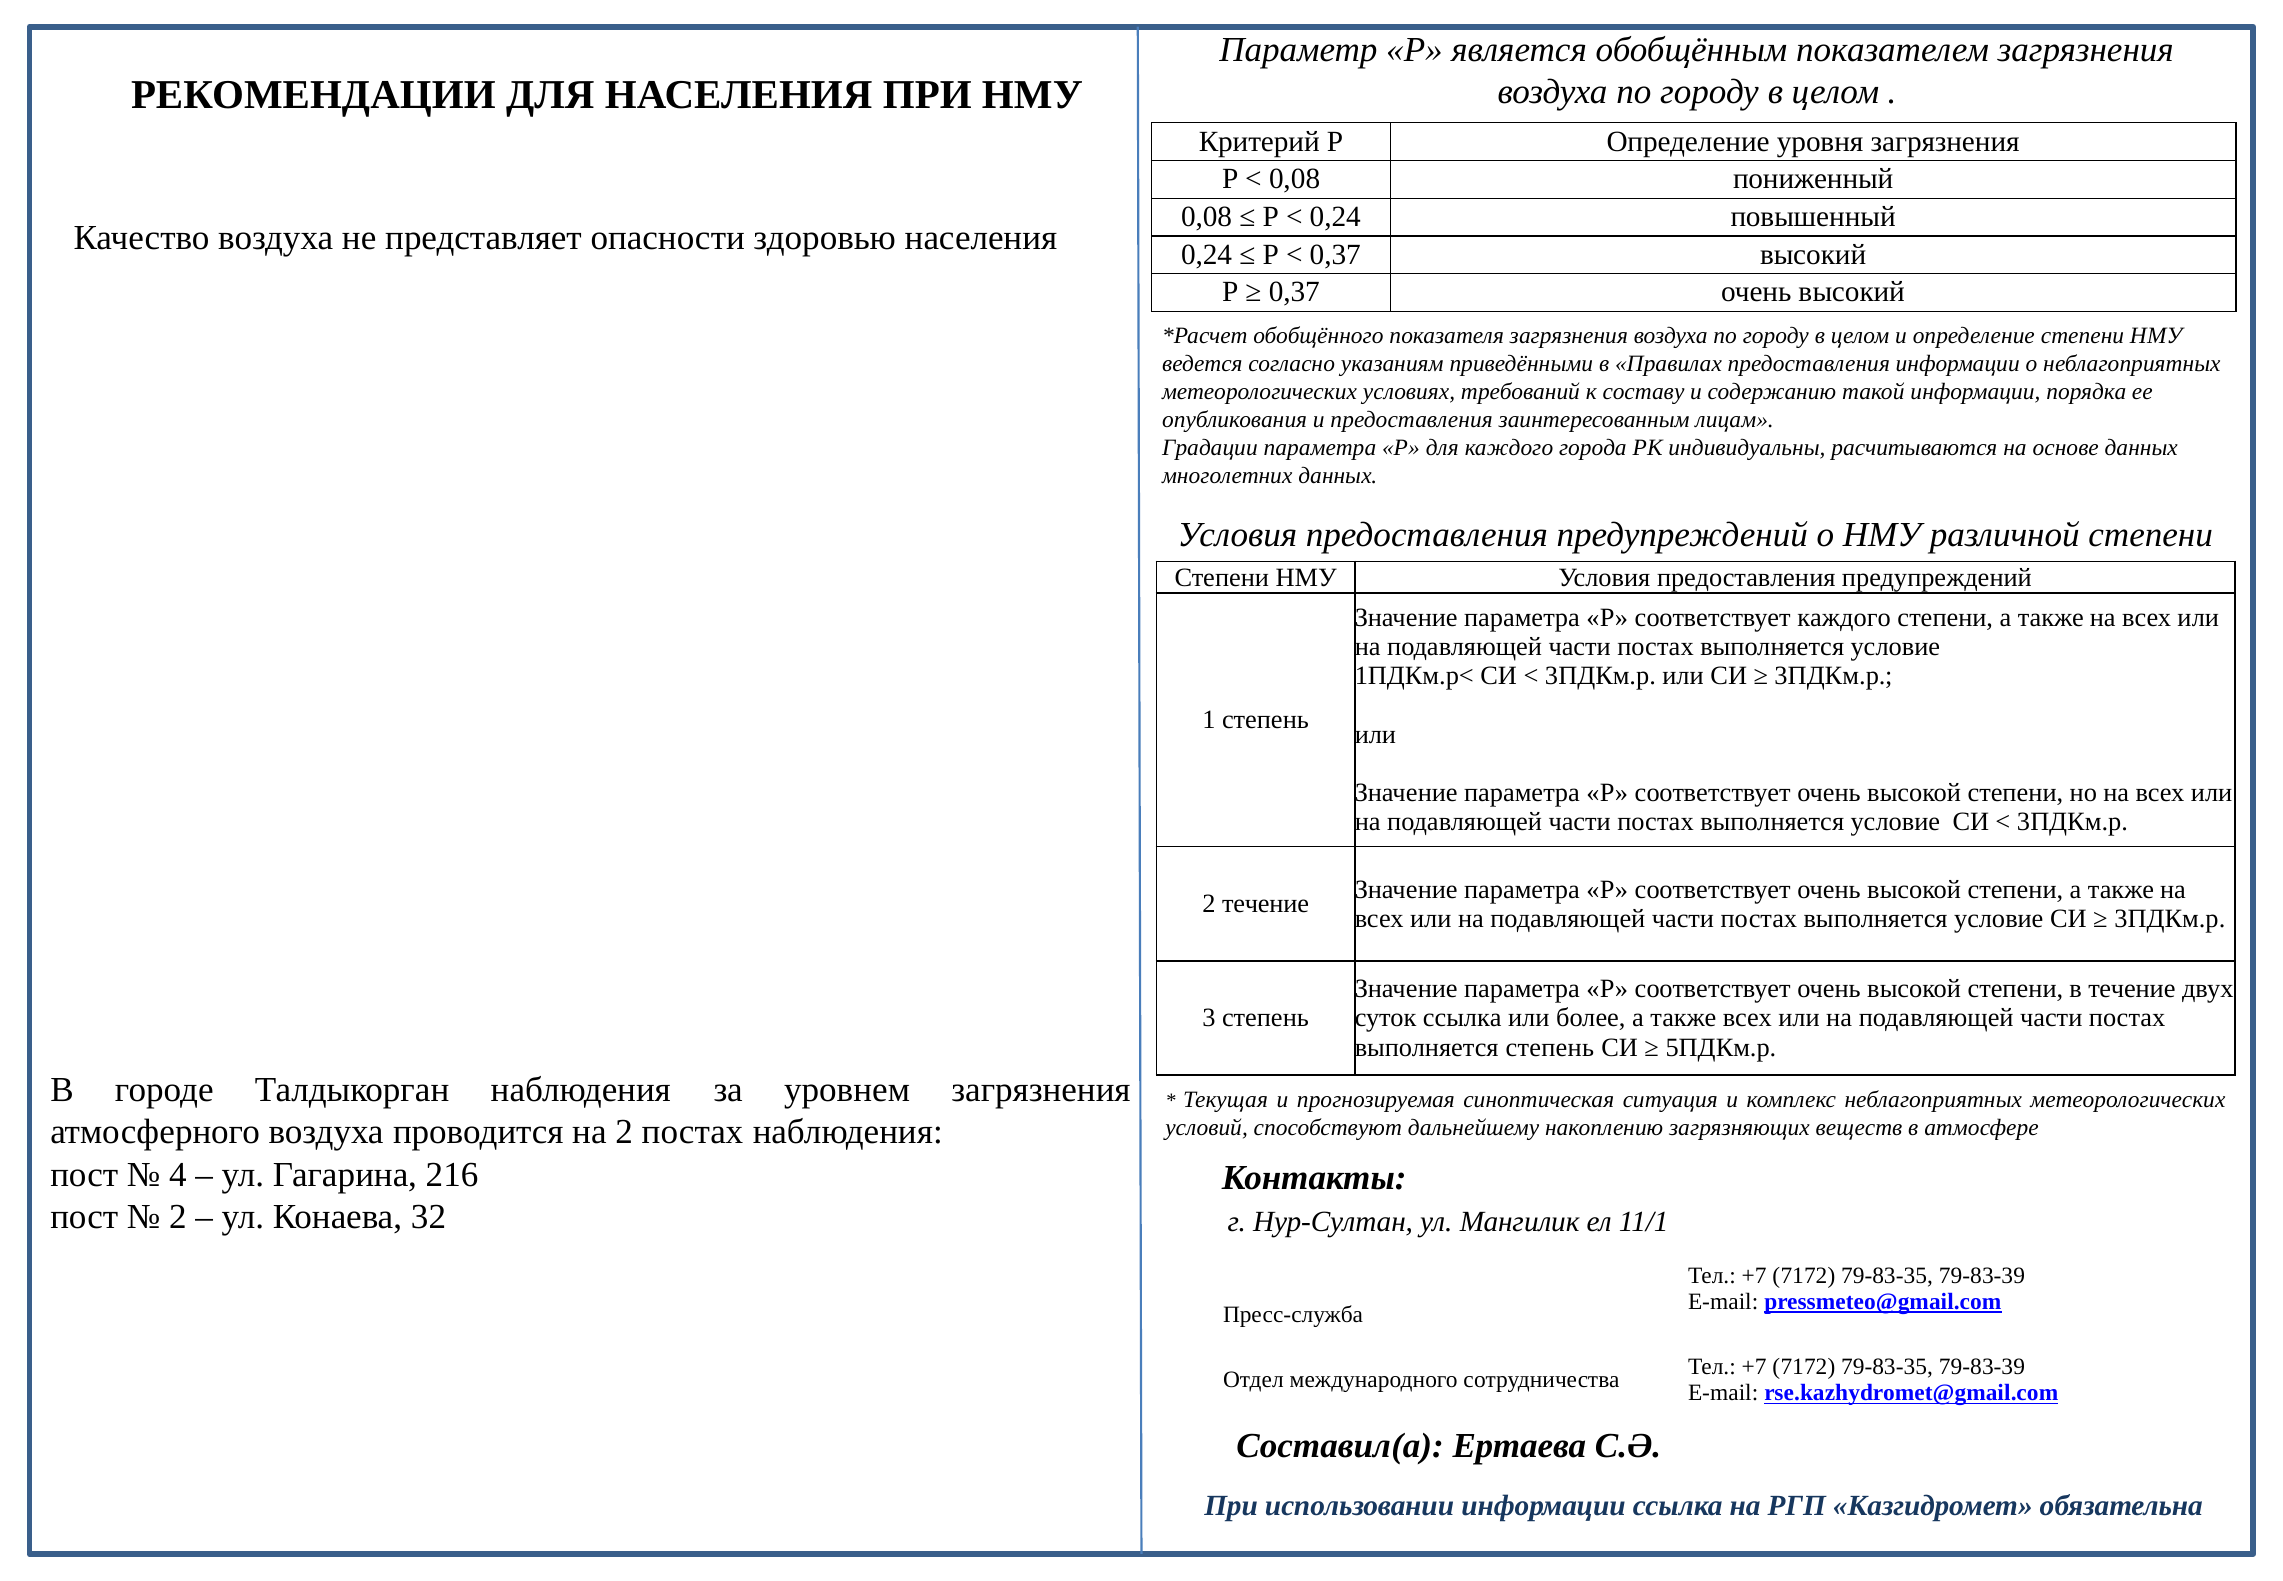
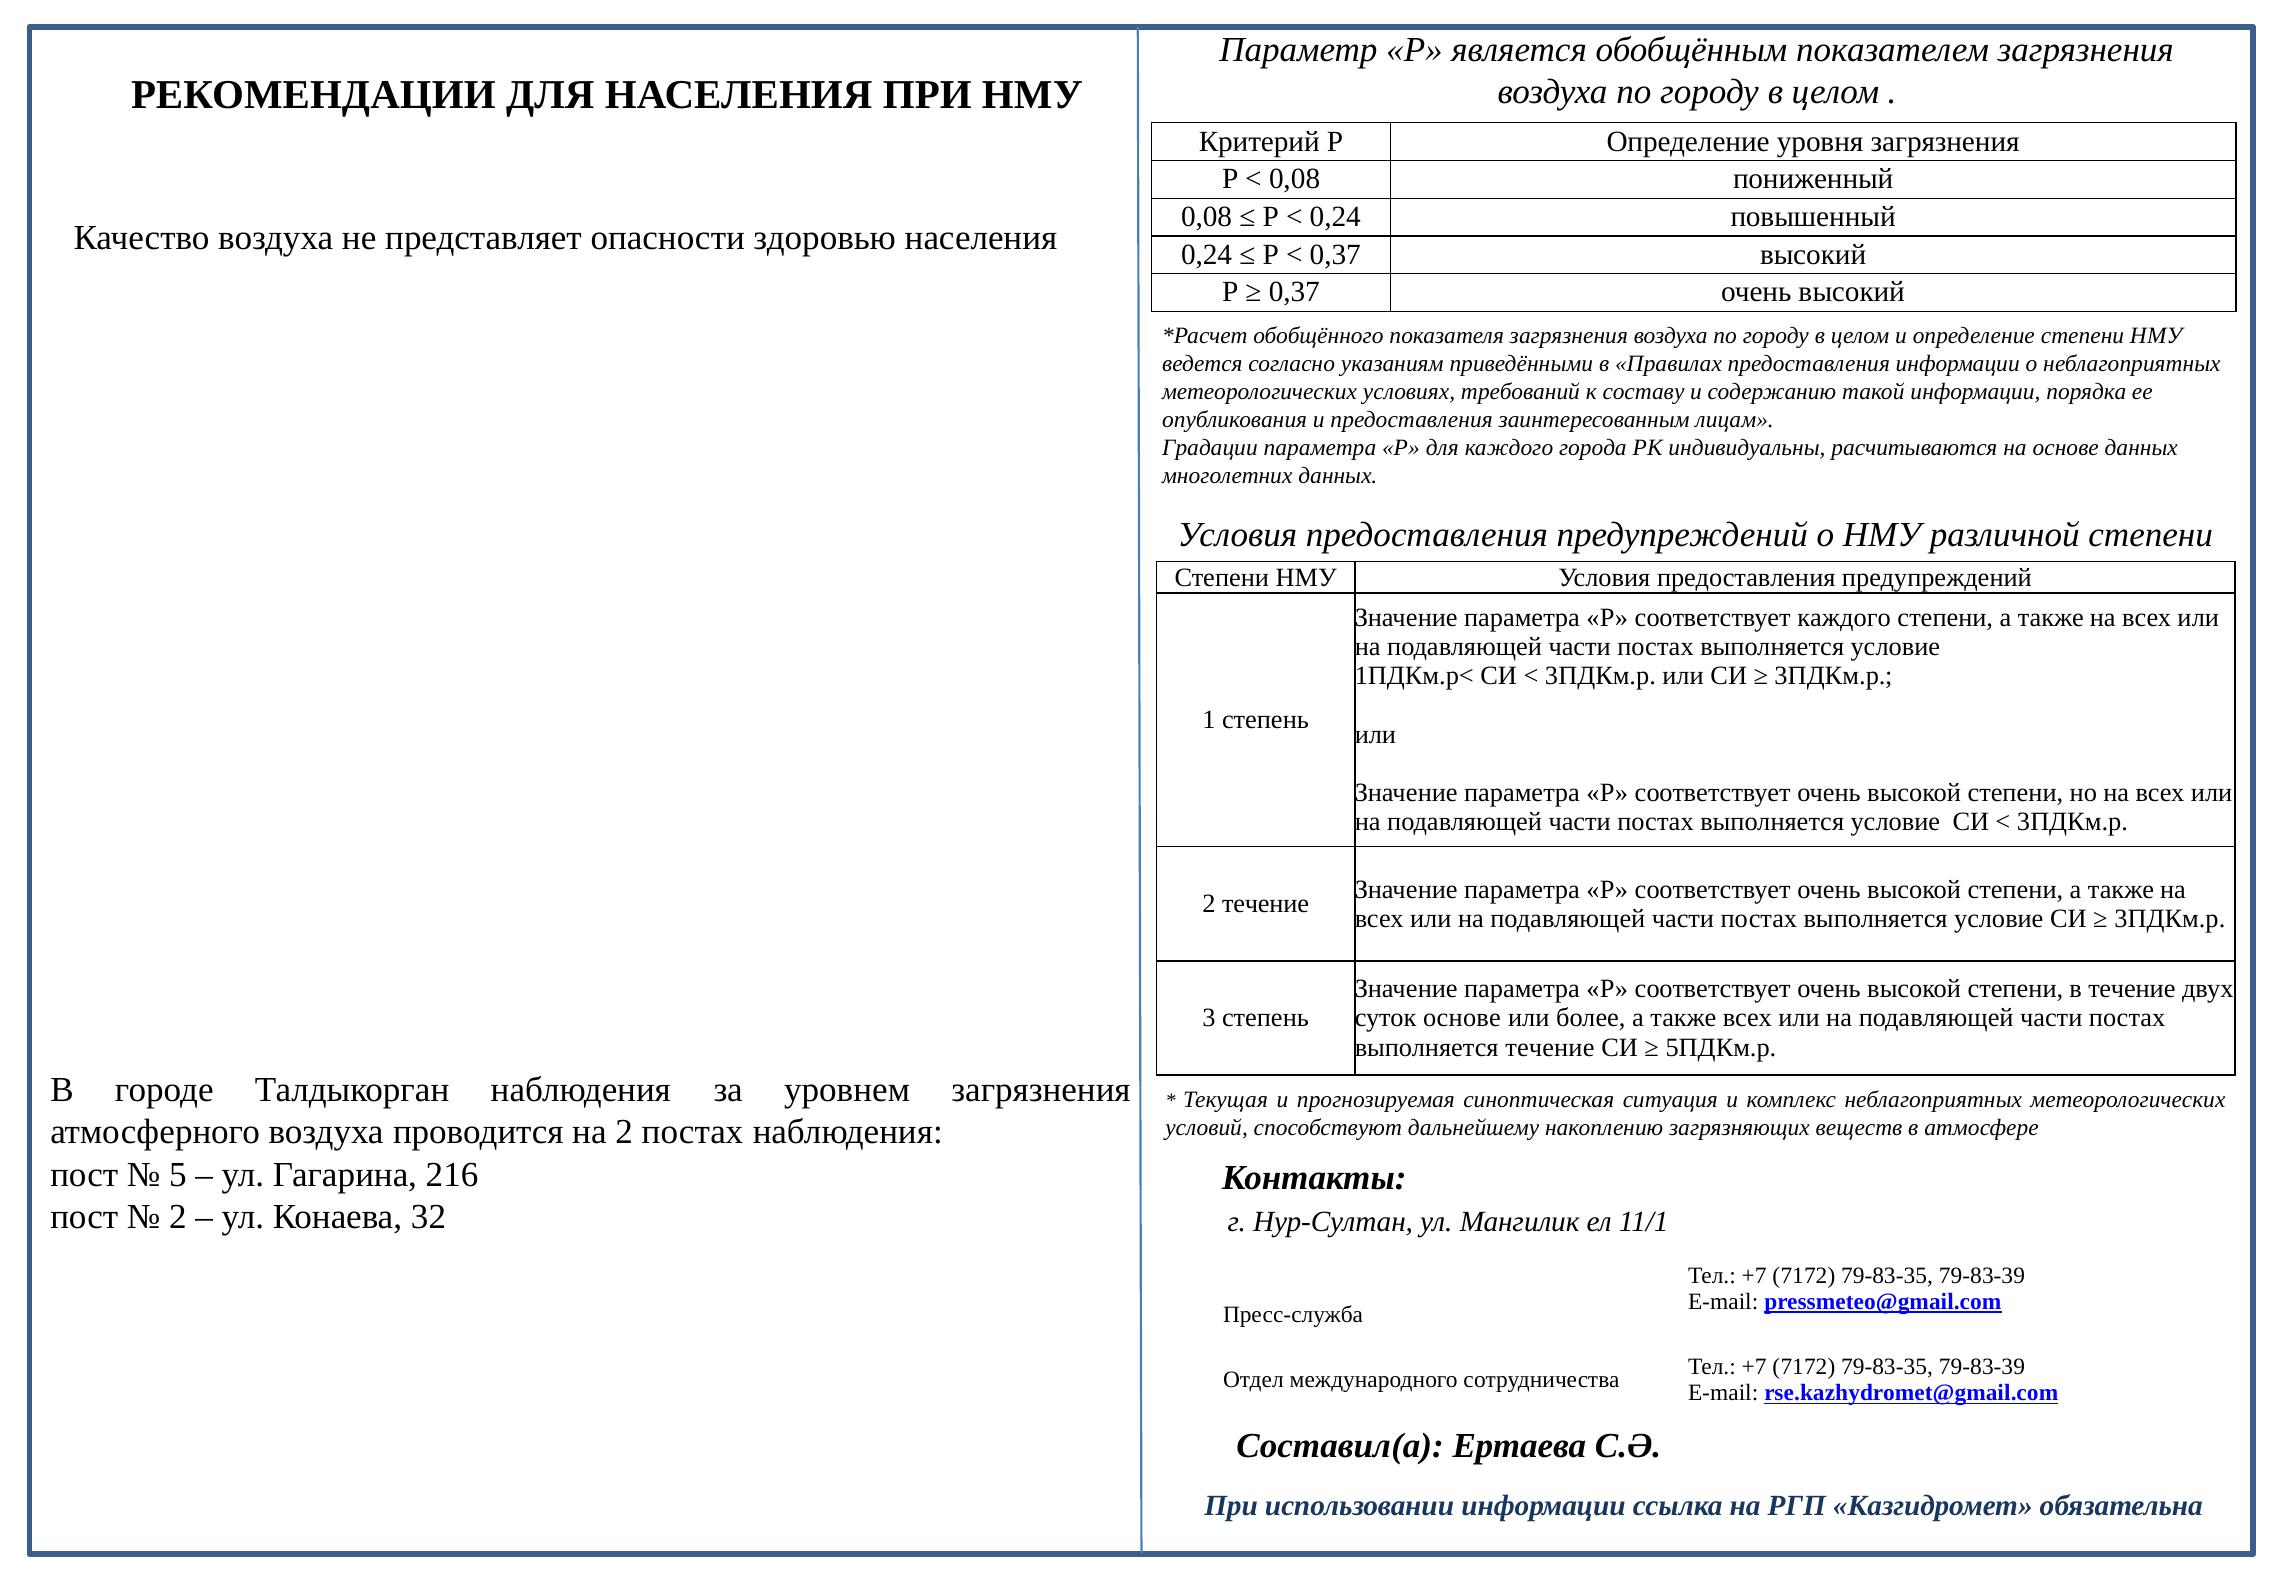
суток ссылка: ссылка -> основе (1462, 1018)
выполняется степень: степень -> течение (1550, 1047)
4: 4 -> 5 (178, 1174)
